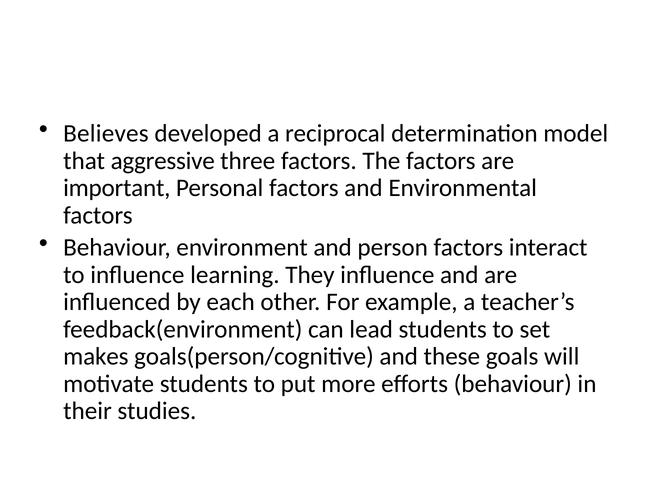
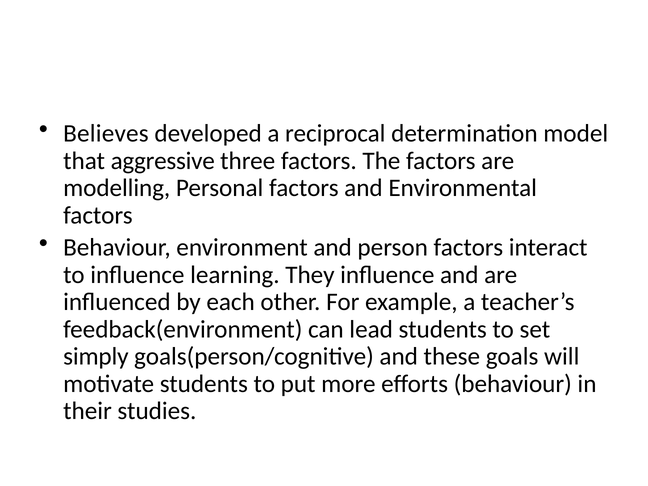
important: important -> modelling (117, 188)
makes: makes -> simply (96, 356)
